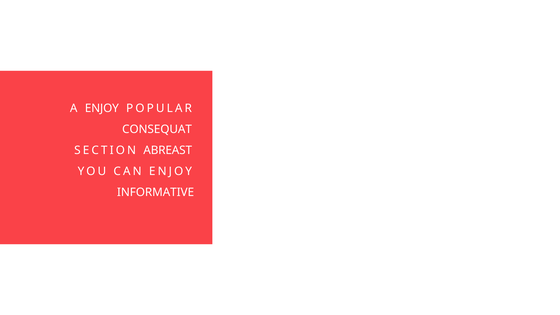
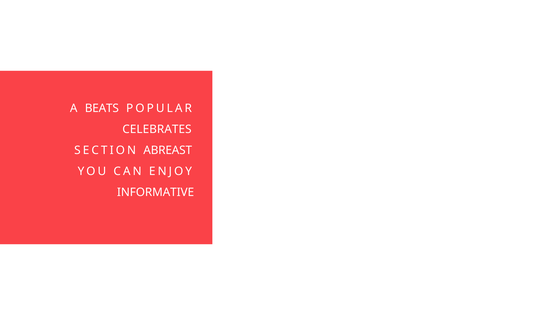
A ENJOY: ENJOY -> BEATS (102, 108)
CONSEQUAT: CONSEQUAT -> CELEBRATES (157, 129)
